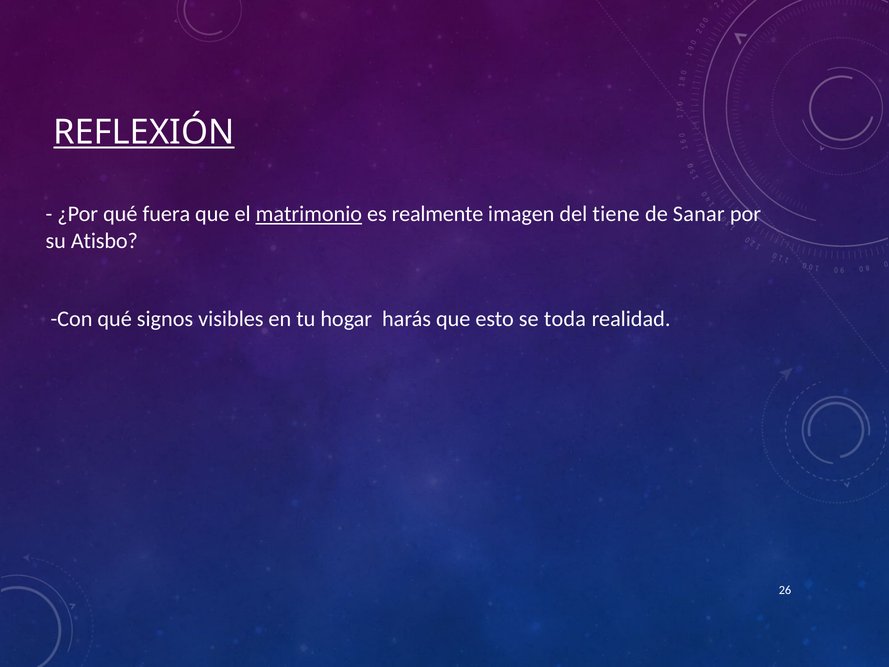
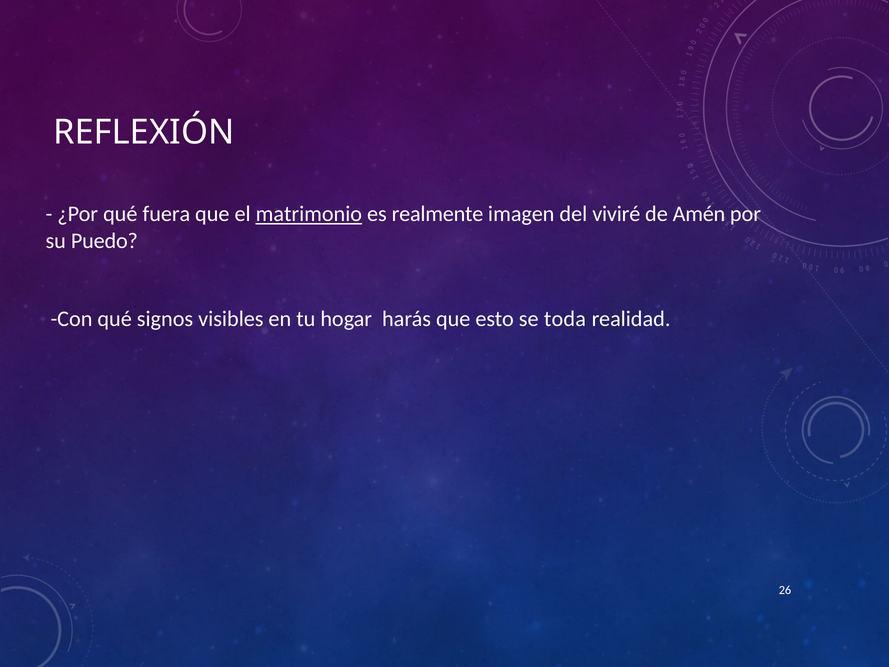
REFLEXIÓN underline: present -> none (144, 132)
tiene: tiene -> viviré (616, 214)
Sanar: Sanar -> Amén (699, 214)
Atisbo: Atisbo -> Puedo (104, 241)
